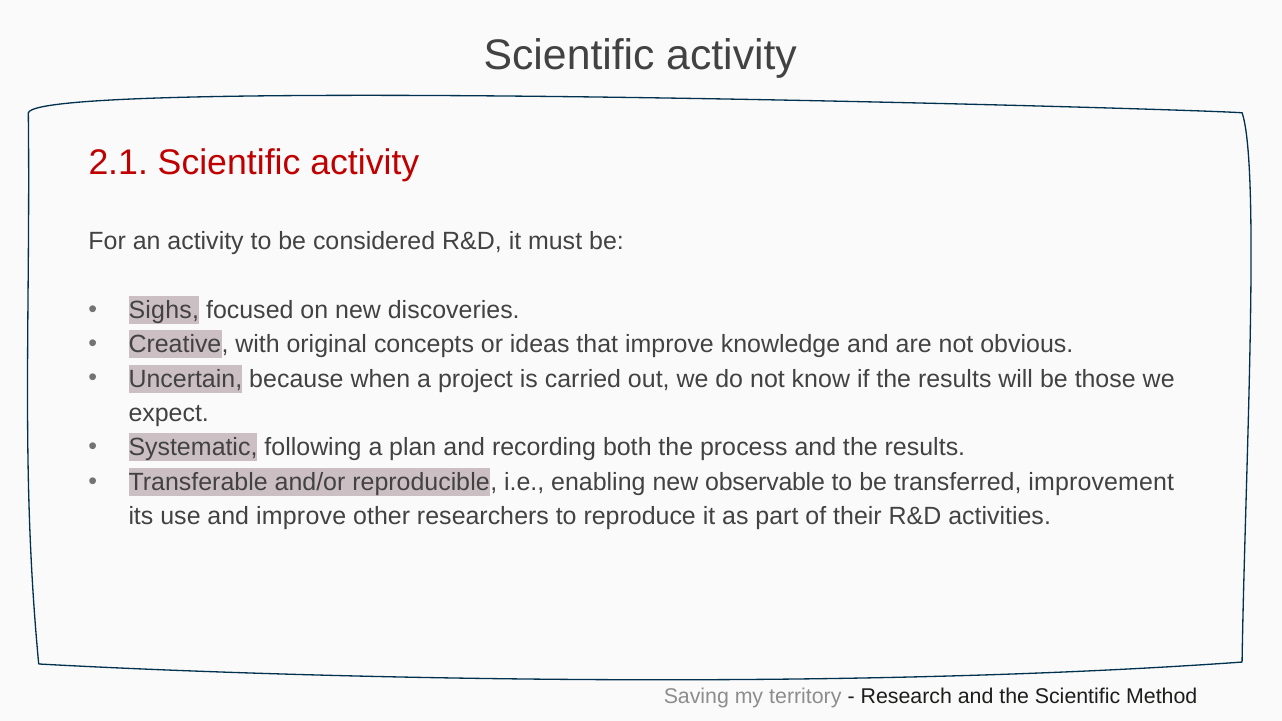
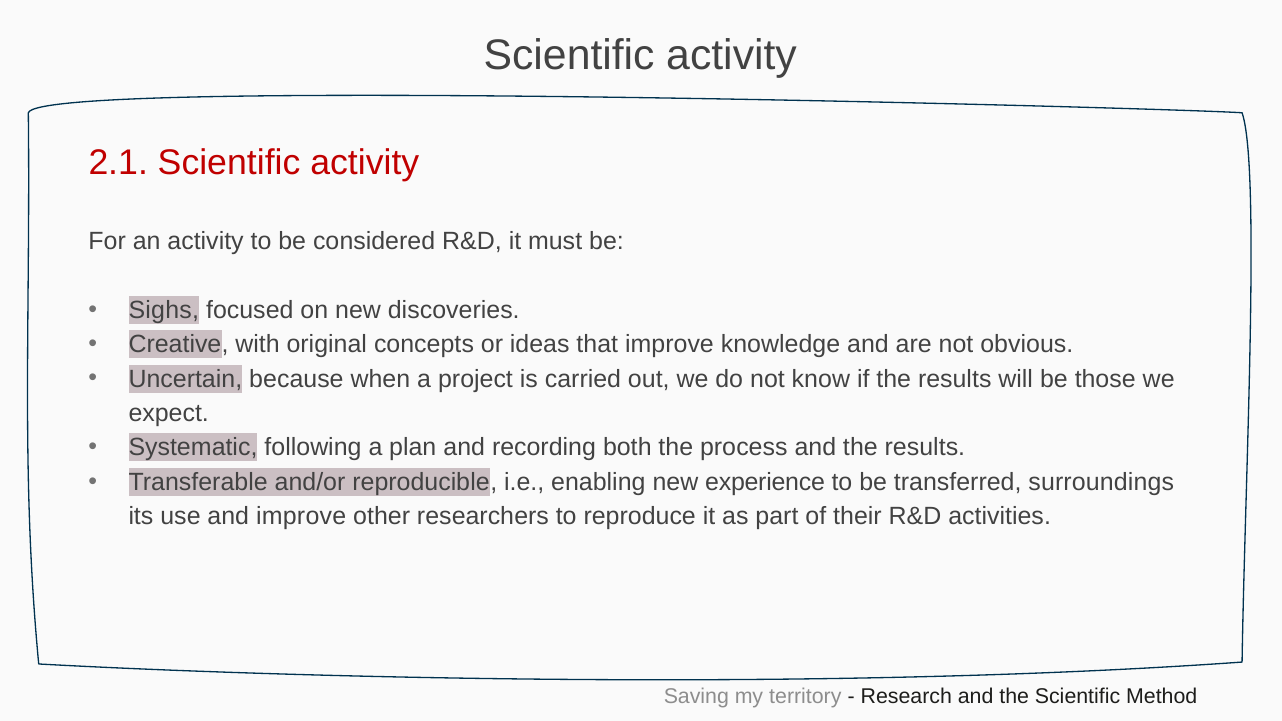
observable: observable -> experience (765, 482)
improvement: improvement -> surroundings (1101, 482)
